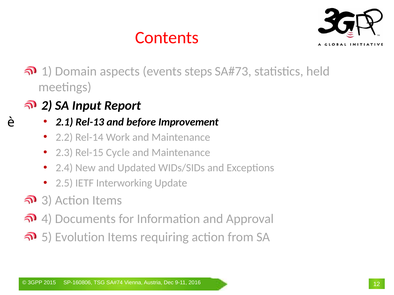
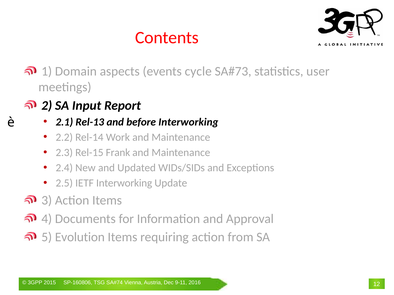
steps: steps -> cycle (198, 72)
held: held -> user (318, 72)
before Improvement: Improvement -> Interworking (188, 122)
Cycle: Cycle -> Frank (118, 153)
